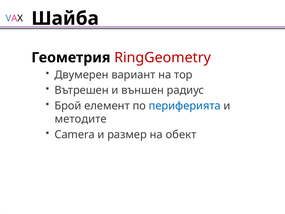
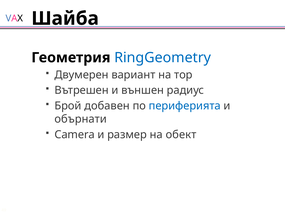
RingGeometry colour: red -> blue (163, 58)
елемент: елемент -> добавен (107, 106)
методите: методите -> обърнати (81, 119)
